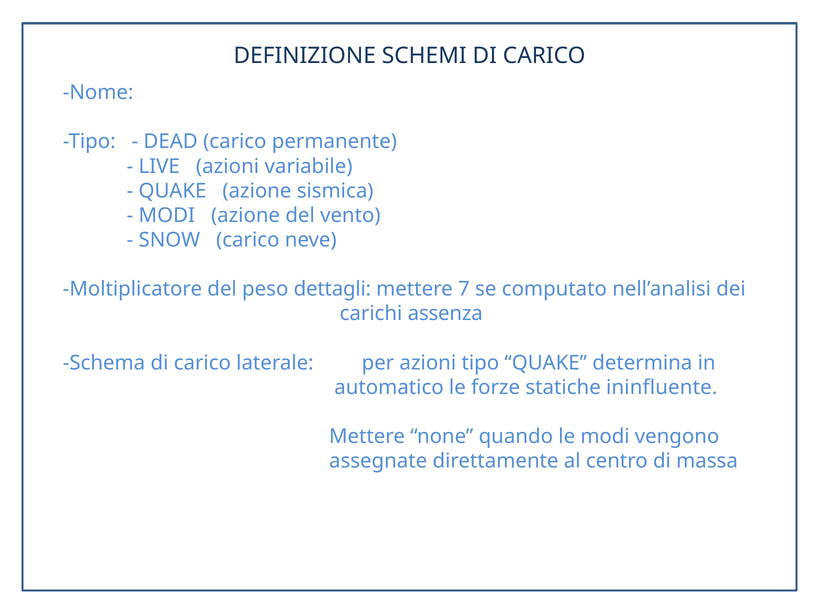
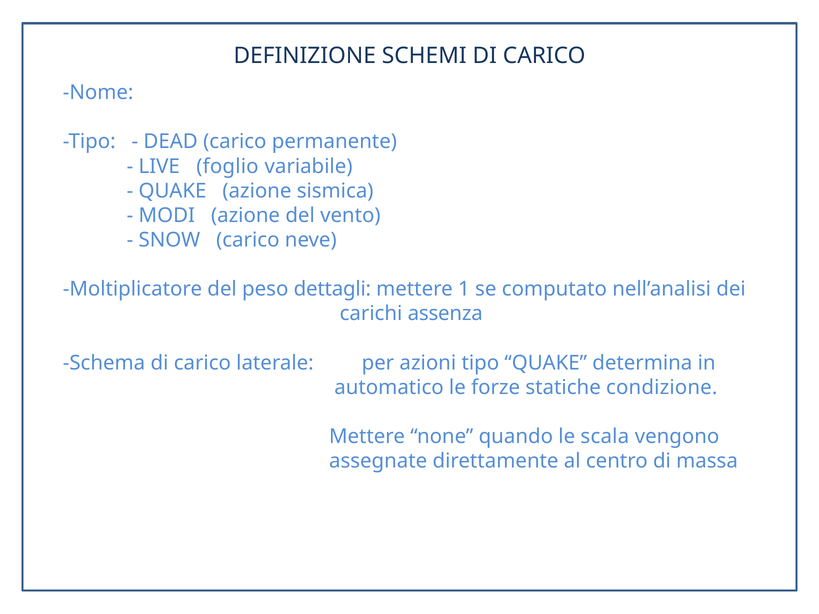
LIVE azioni: azioni -> foglio (227, 166)
7: 7 -> 1 (464, 289)
ininfluente: ininfluente -> condizione (662, 387)
le modi: modi -> scala (605, 437)
